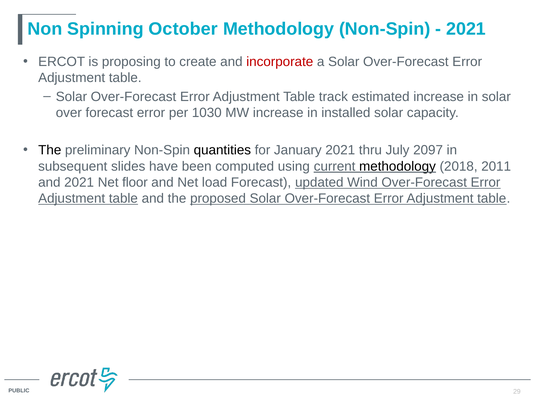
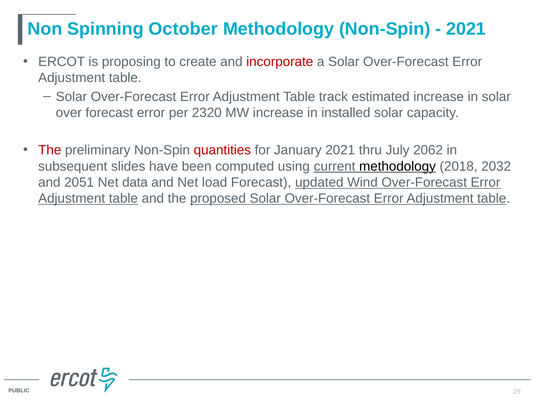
1030: 1030 -> 2320 (207, 113)
The colour: black -> red (50, 150)
quantities colour: black -> red (222, 150)
2097: 2097 -> 2062 (428, 150)
2011: 2011 -> 2032 (496, 166)
and 2021: 2021 -> 2051 (79, 182)
floor: floor -> data (135, 182)
